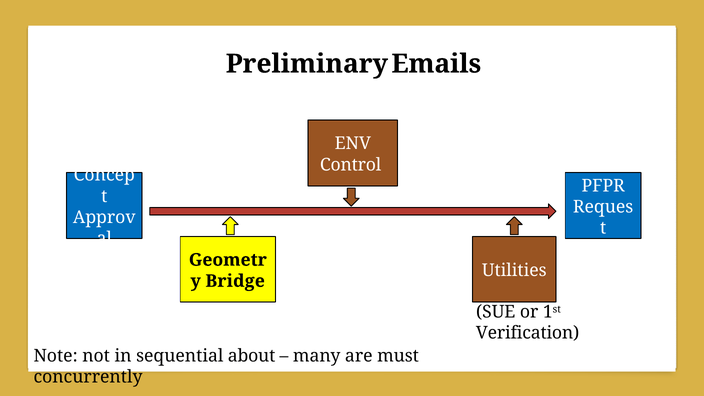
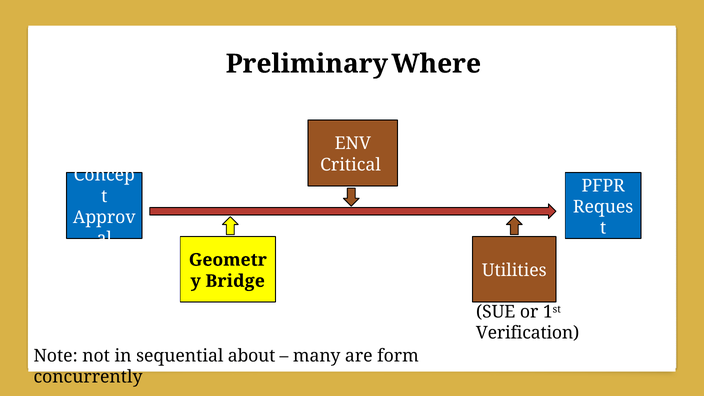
Emails: Emails -> Where (436, 64)
Control: Control -> Critical (351, 165)
must: must -> form (398, 356)
